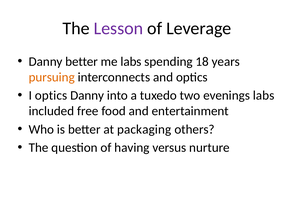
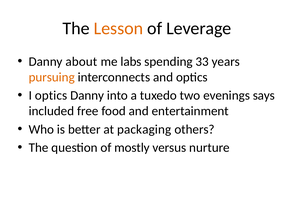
Lesson colour: purple -> orange (118, 28)
Danny better: better -> about (81, 62)
18: 18 -> 33 (202, 62)
evenings labs: labs -> says (264, 96)
having: having -> mostly (132, 148)
